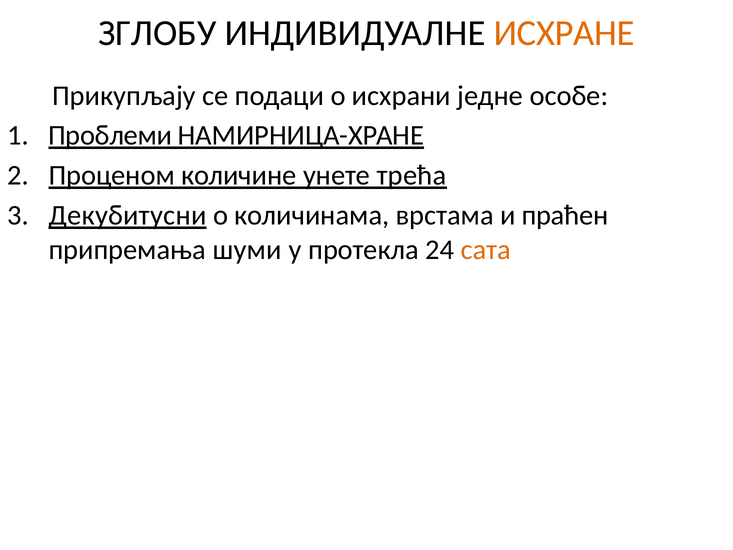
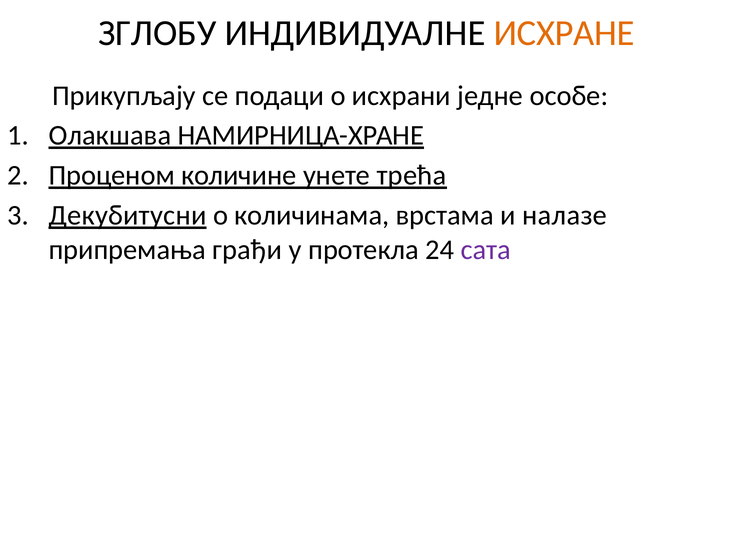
Проблеми: Проблеми -> Олакшава (110, 135)
праћен: праћен -> налазе (565, 215)
шуми: шуми -> грађи (247, 250)
сата colour: orange -> purple (486, 250)
